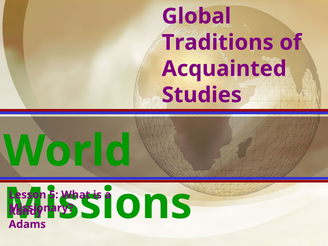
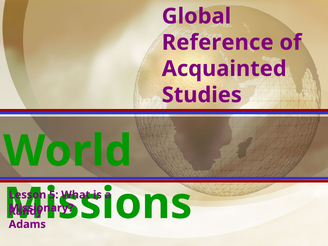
Traditions: Traditions -> Reference (218, 42)
